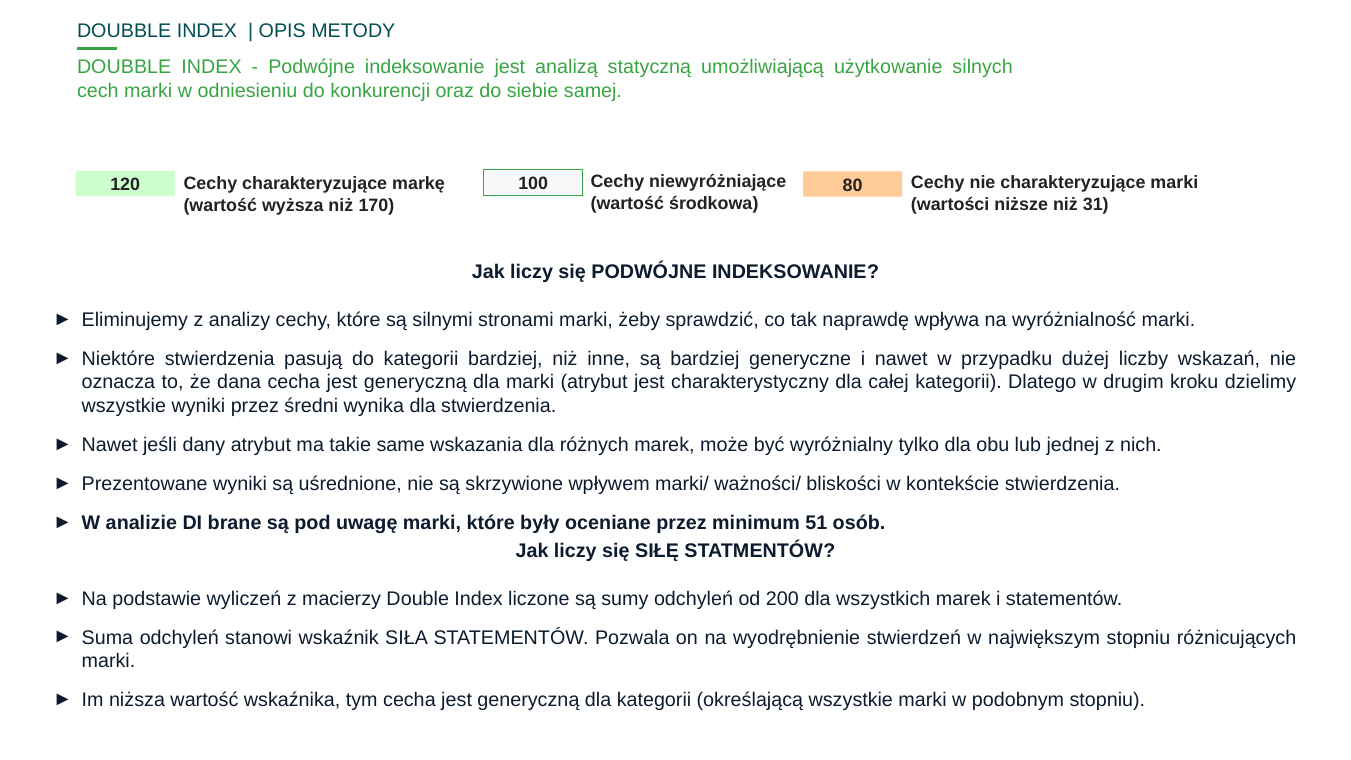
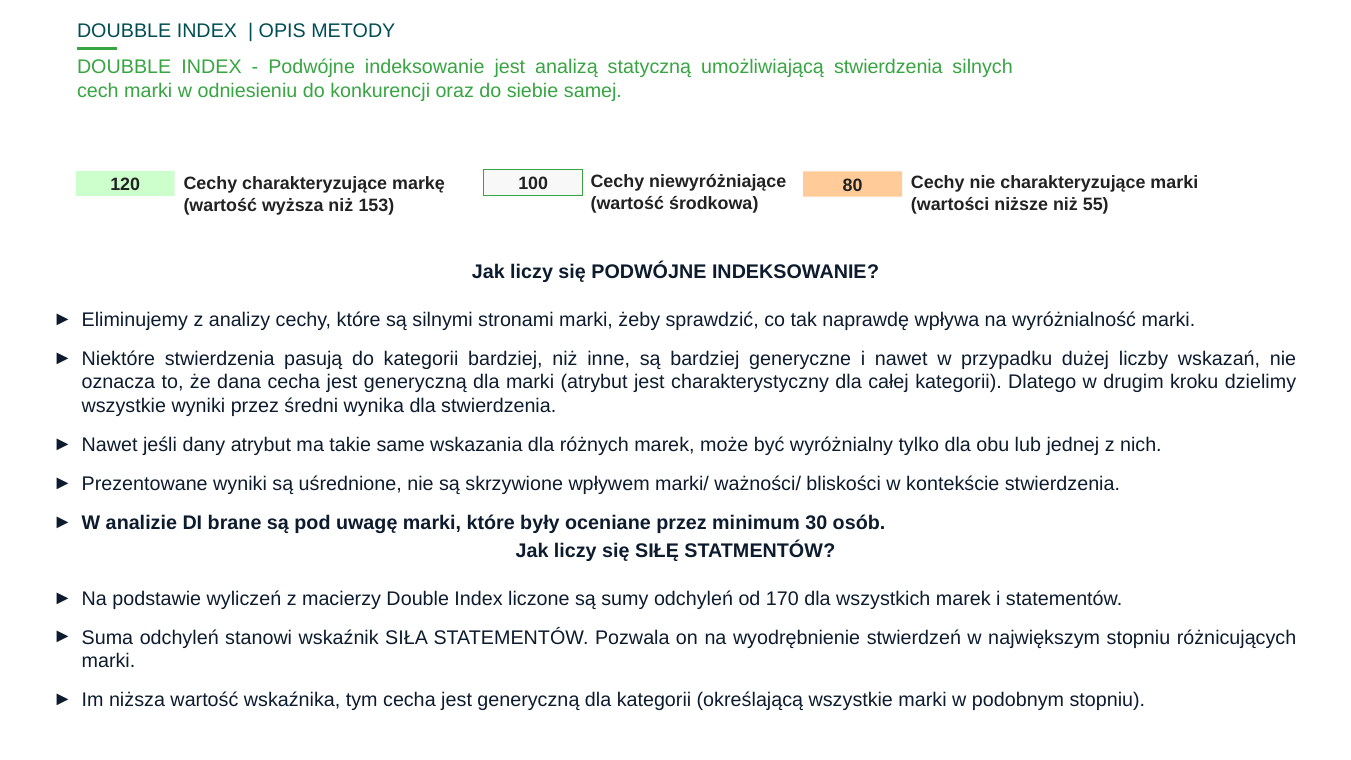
umożliwiającą użytkowanie: użytkowanie -> stwierdzenia (888, 67)
31: 31 -> 55 (1096, 204)
170: 170 -> 153 (376, 205)
51: 51 -> 30 (816, 523)
200: 200 -> 170 (782, 598)
